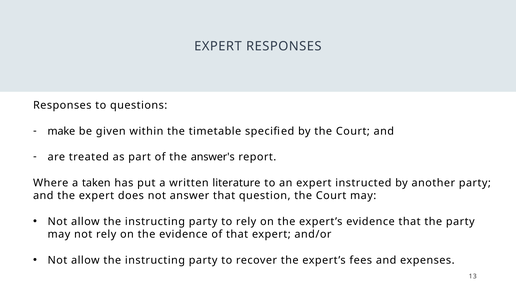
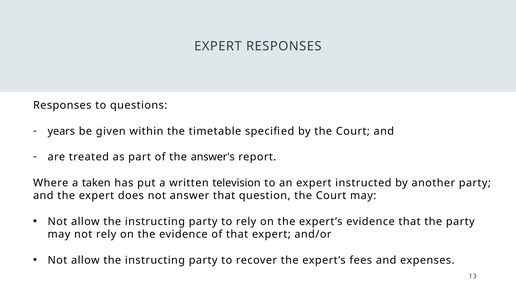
make: make -> years (61, 131)
literature: literature -> television (236, 183)
